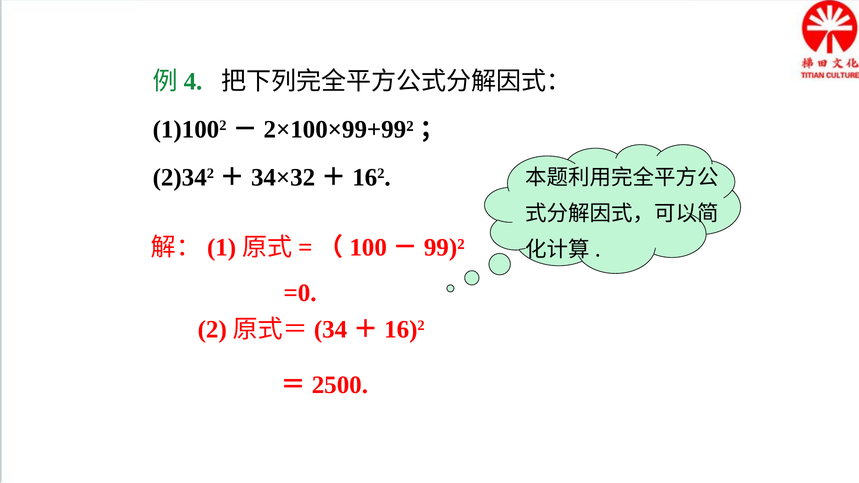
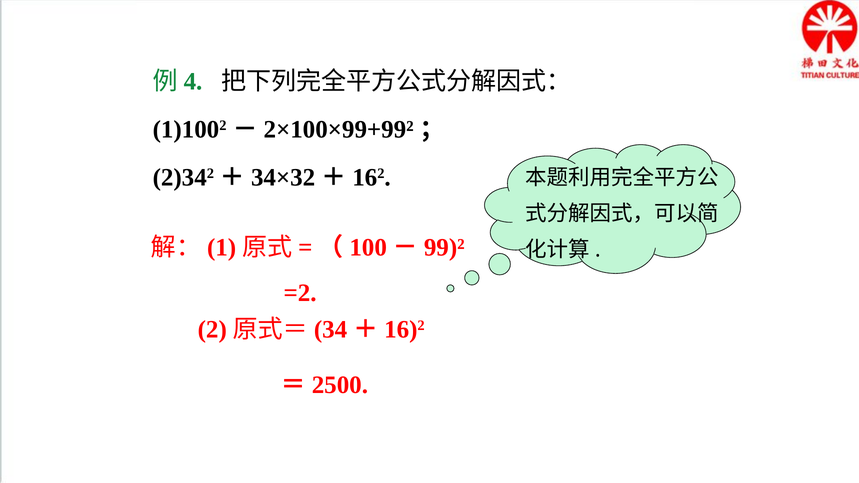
=0: =0 -> =2 (300, 293)
